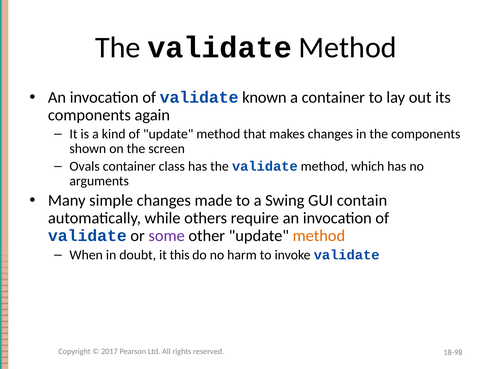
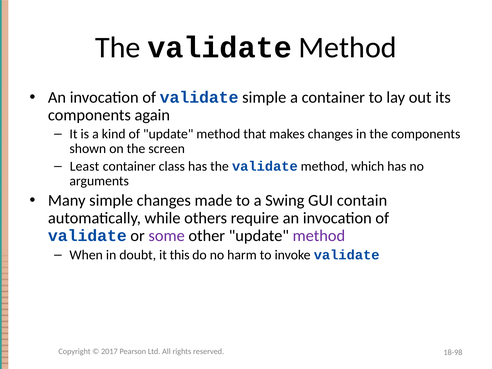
validate known: known -> simple (264, 97)
Ovals: Ovals -> Least (85, 166)
method colour: orange -> purple (319, 236)
